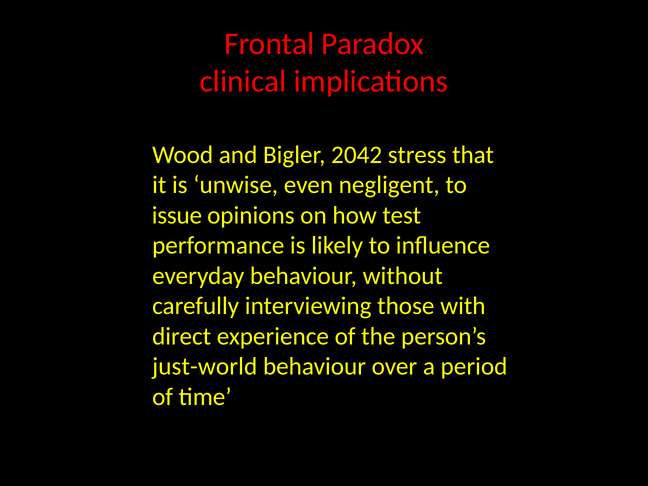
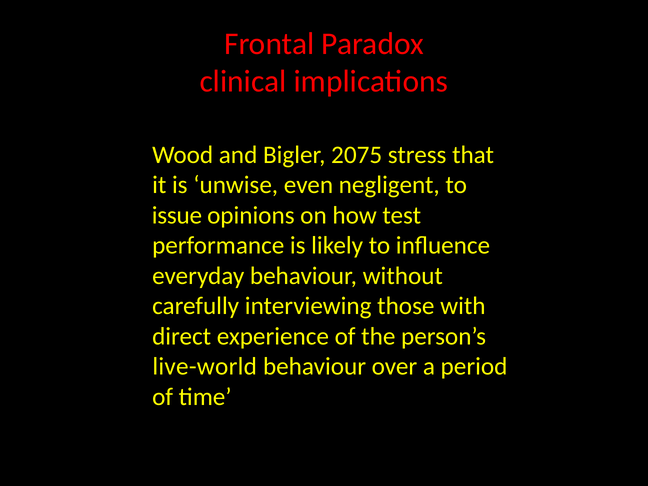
2042: 2042 -> 2075 (357, 155)
just-world: just-world -> live-world (205, 367)
